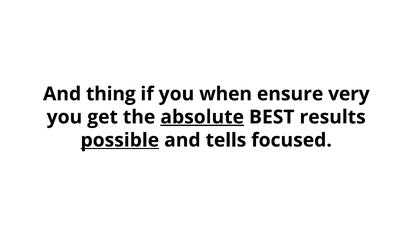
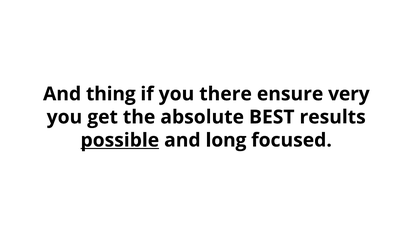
when: when -> there (226, 94)
absolute underline: present -> none (202, 117)
tells: tells -> long (226, 140)
